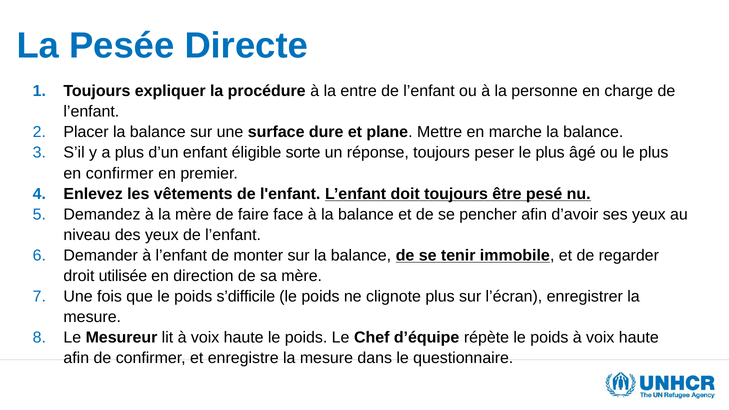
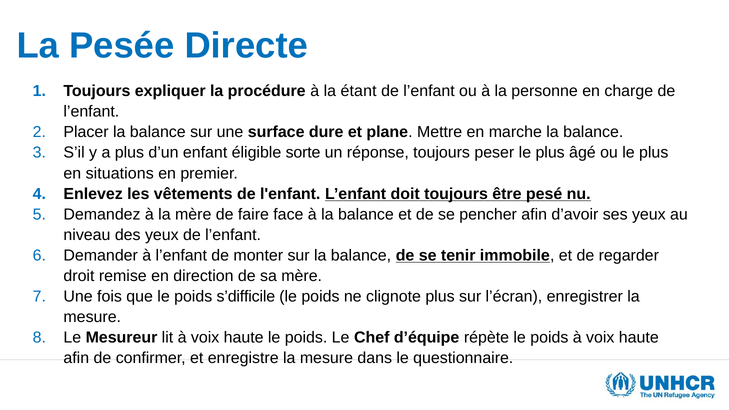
entre: entre -> étant (359, 91)
en confirmer: confirmer -> situations (120, 173)
utilisée: utilisée -> remise (123, 276)
